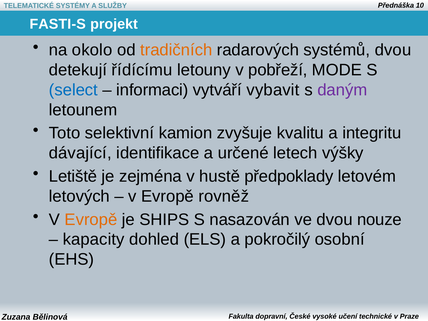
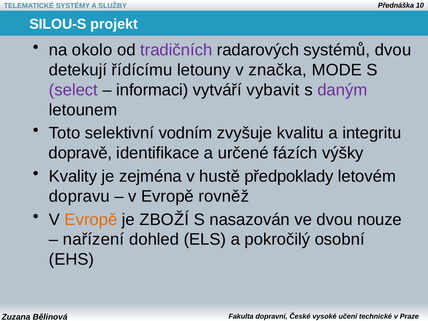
FASTI-S: FASTI-S -> SILOU-S (58, 24)
tradičních colour: orange -> purple (176, 50)
pobřeží: pobřeží -> značka (278, 70)
select colour: blue -> purple (73, 90)
kamion: kamion -> vodním (186, 133)
dávající: dávající -> dopravě (80, 153)
letech: letech -> fázích (295, 153)
Letiště: Letiště -> Kvality (73, 176)
letových: letových -> dopravu (79, 196)
SHIPS: SHIPS -> ZBOŽÍ (164, 220)
kapacity: kapacity -> nařízení (94, 239)
